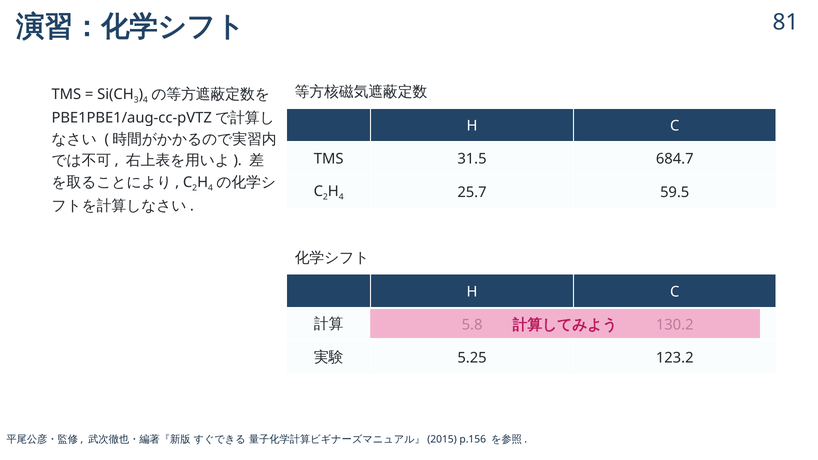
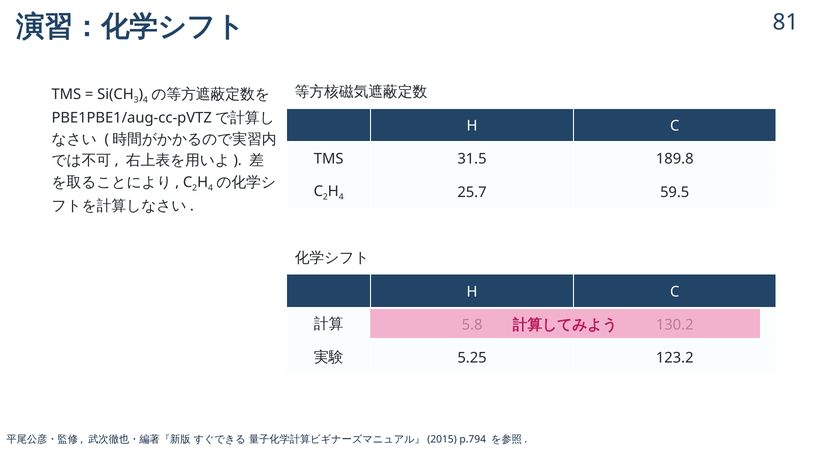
684.7: 684.7 -> 189.8 (675, 159)
p.156: p.156 -> p.794 (473, 439)
